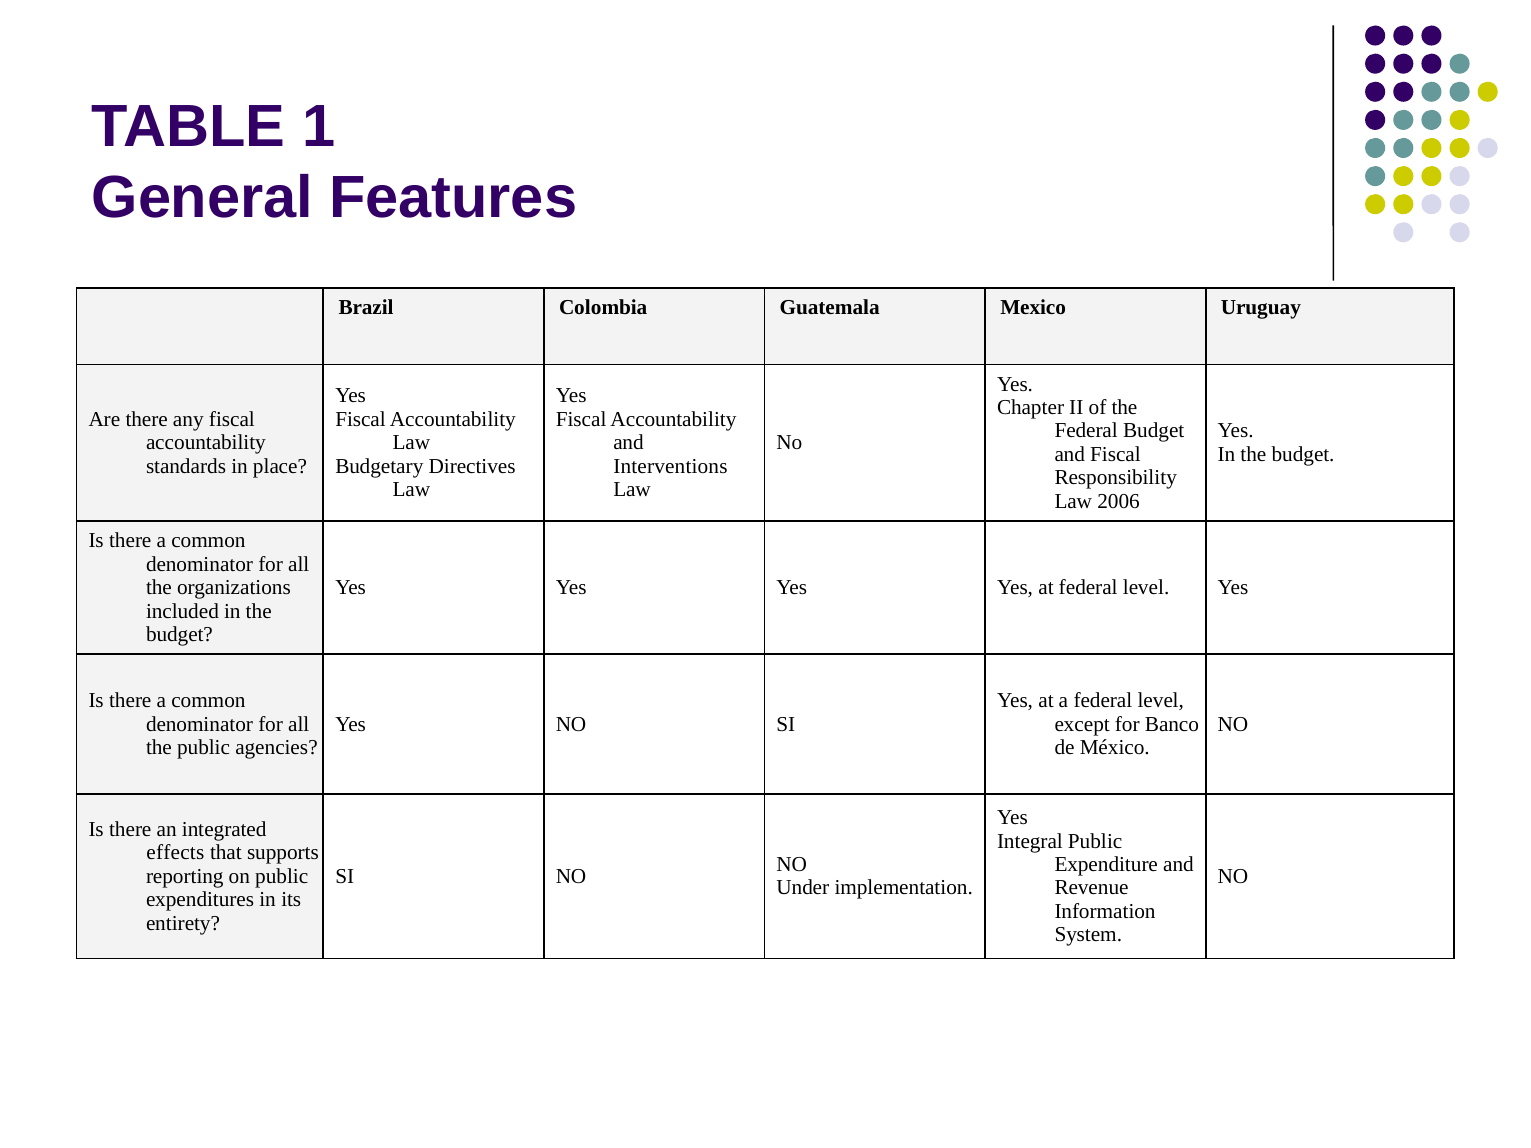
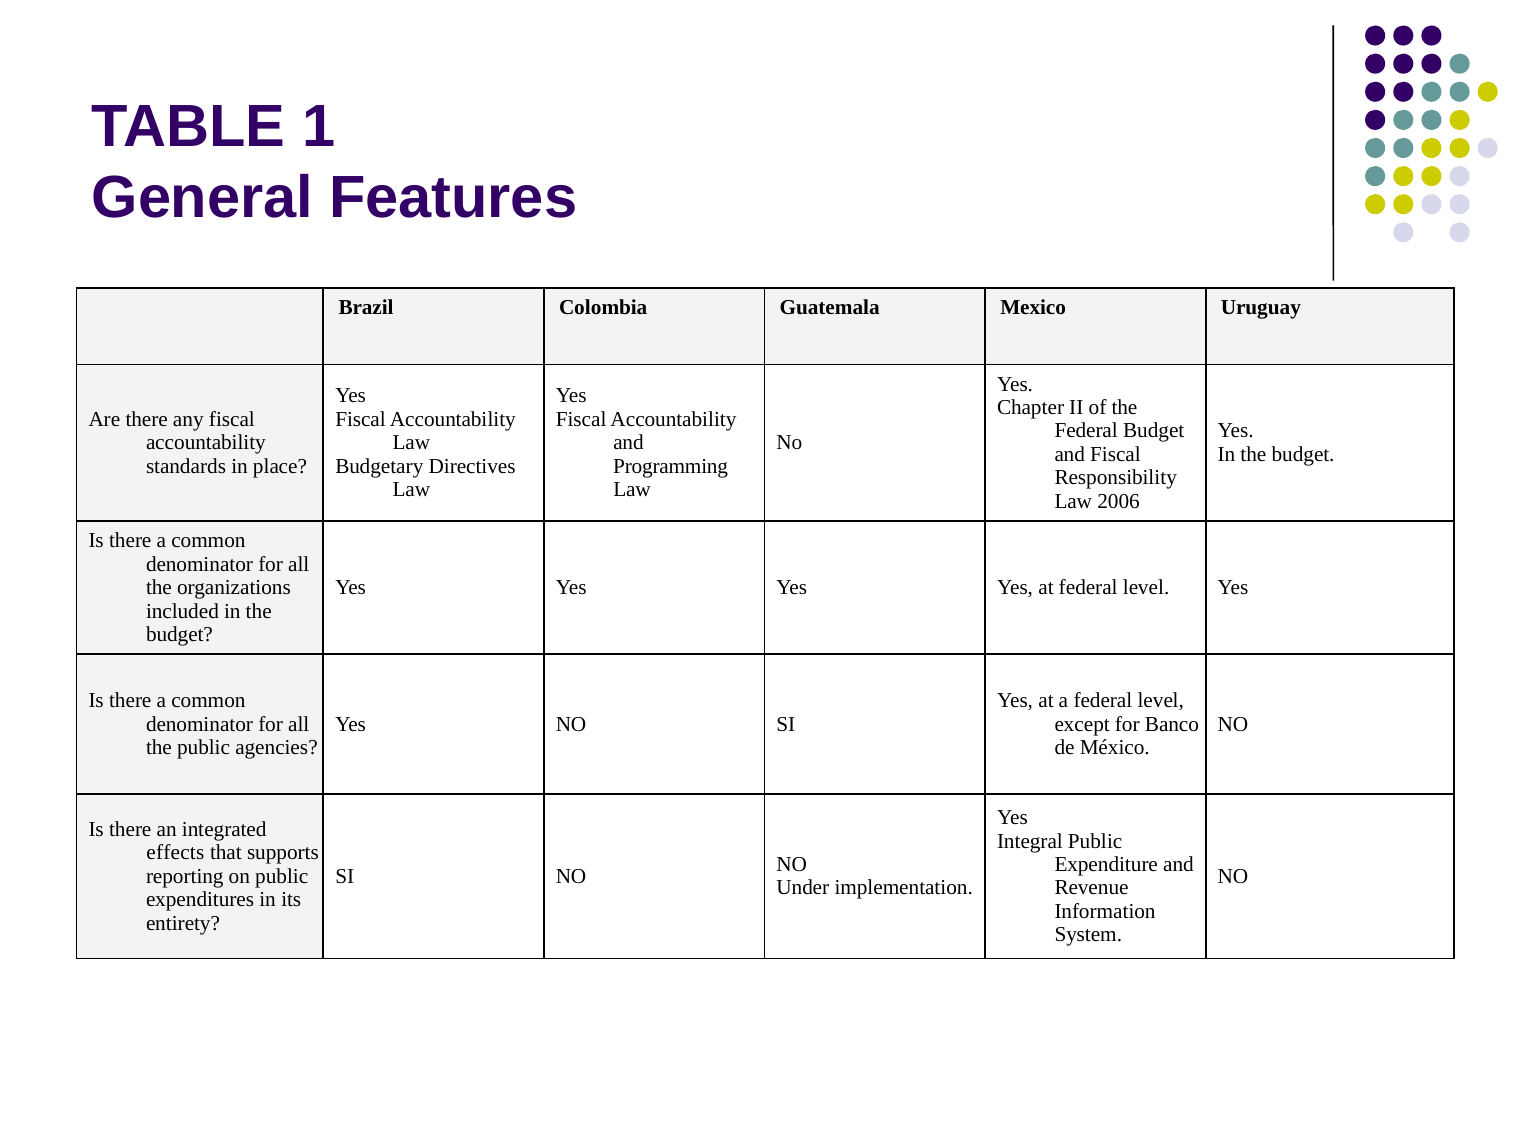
Interventions: Interventions -> Programming (671, 466)
